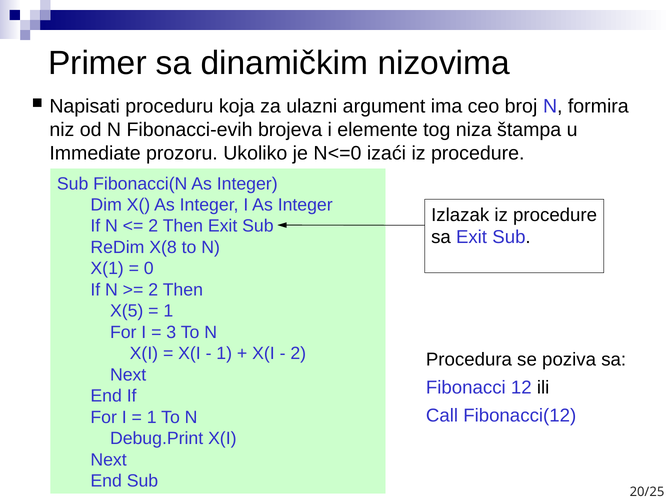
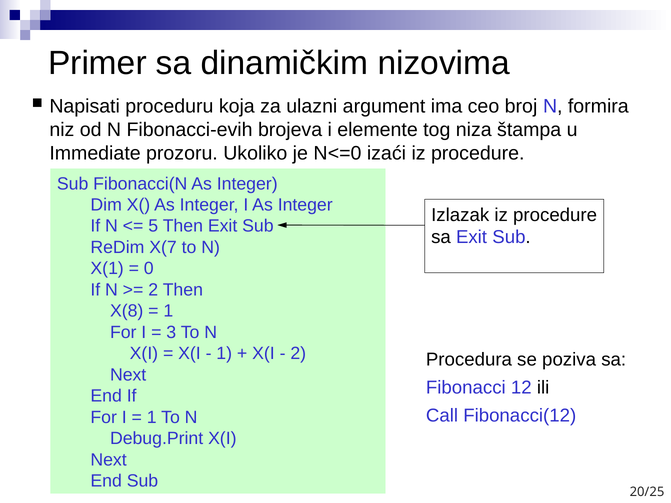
2: 2 -> 5 (153, 226)
X(8: X(8 -> X(7 (163, 248)
X(5: X(5 -> X(8 (127, 311)
